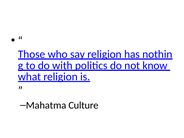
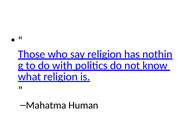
Culture: Culture -> Human (83, 105)
